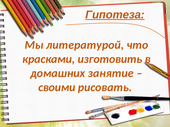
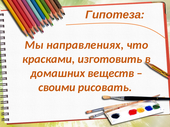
Гипотеза underline: present -> none (115, 15)
литературой: литературой -> направлениях (85, 45)
занятие: занятие -> веществ (111, 73)
